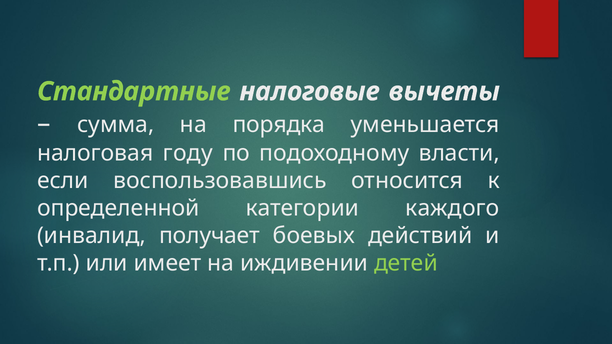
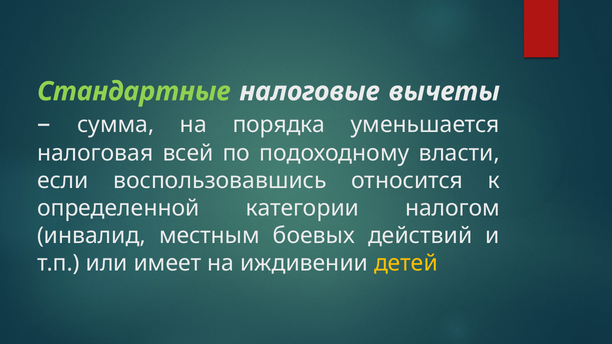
году: году -> всей (188, 153)
каждого: каждого -> налогом (453, 208)
получает: получает -> местным (210, 236)
детей colour: light green -> yellow (406, 263)
